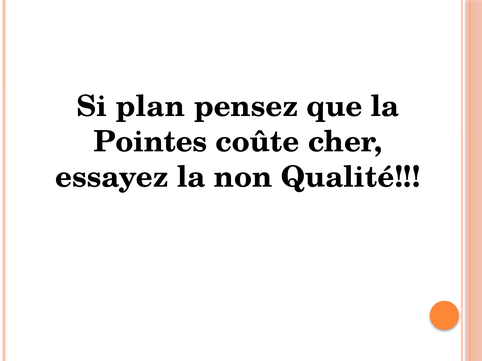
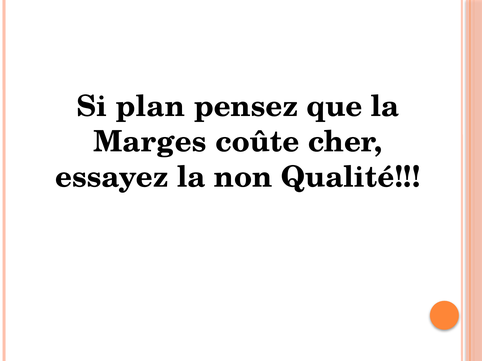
Pointes: Pointes -> Marges (150, 142)
